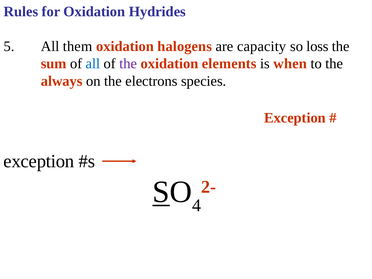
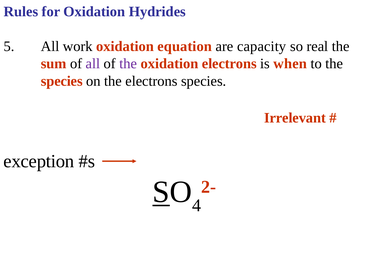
them: them -> work (78, 46)
halogens: halogens -> equation (185, 46)
loss: loss -> real (317, 46)
all colour: blue -> purple (93, 64)
oxidation elements: elements -> electrons (229, 64)
always: always -> species (62, 81)
Exception: Exception -> Irrelevant (295, 118)
